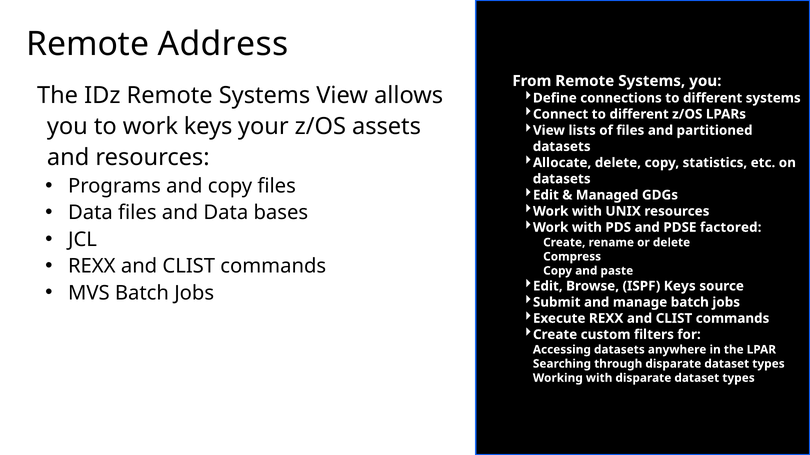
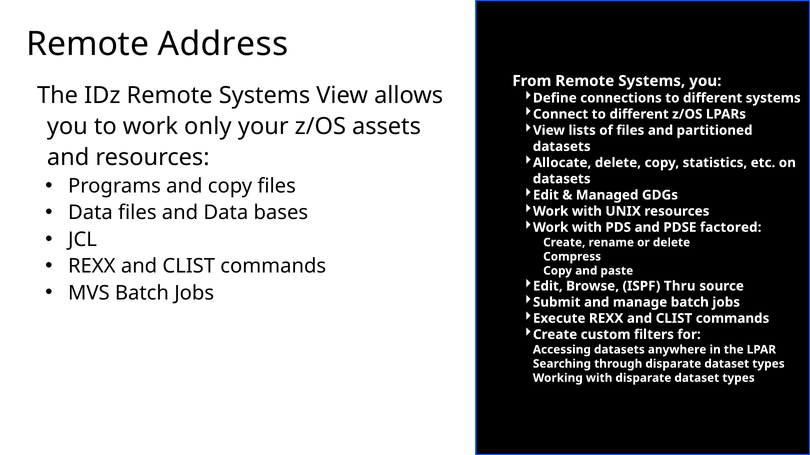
work keys: keys -> only (208, 127)
ISPF Keys: Keys -> Thru (680, 286)
